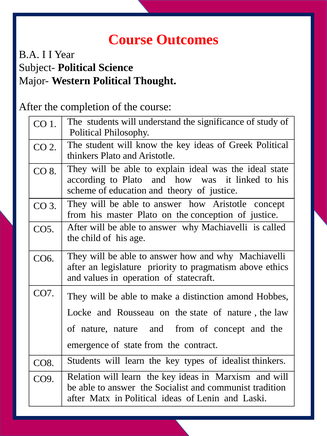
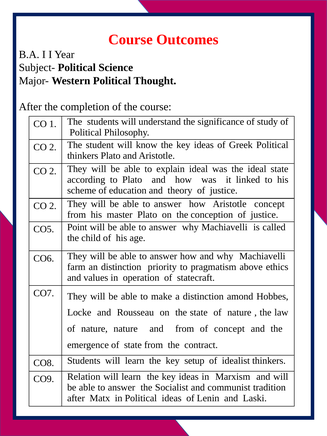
8: 8 -> 2 (53, 171)
3: 3 -> 2 (53, 206)
CO5 After: After -> Point (77, 227)
after: after -> farm (76, 267)
an legislature: legislature -> distinction (121, 267)
types: types -> setup (194, 361)
